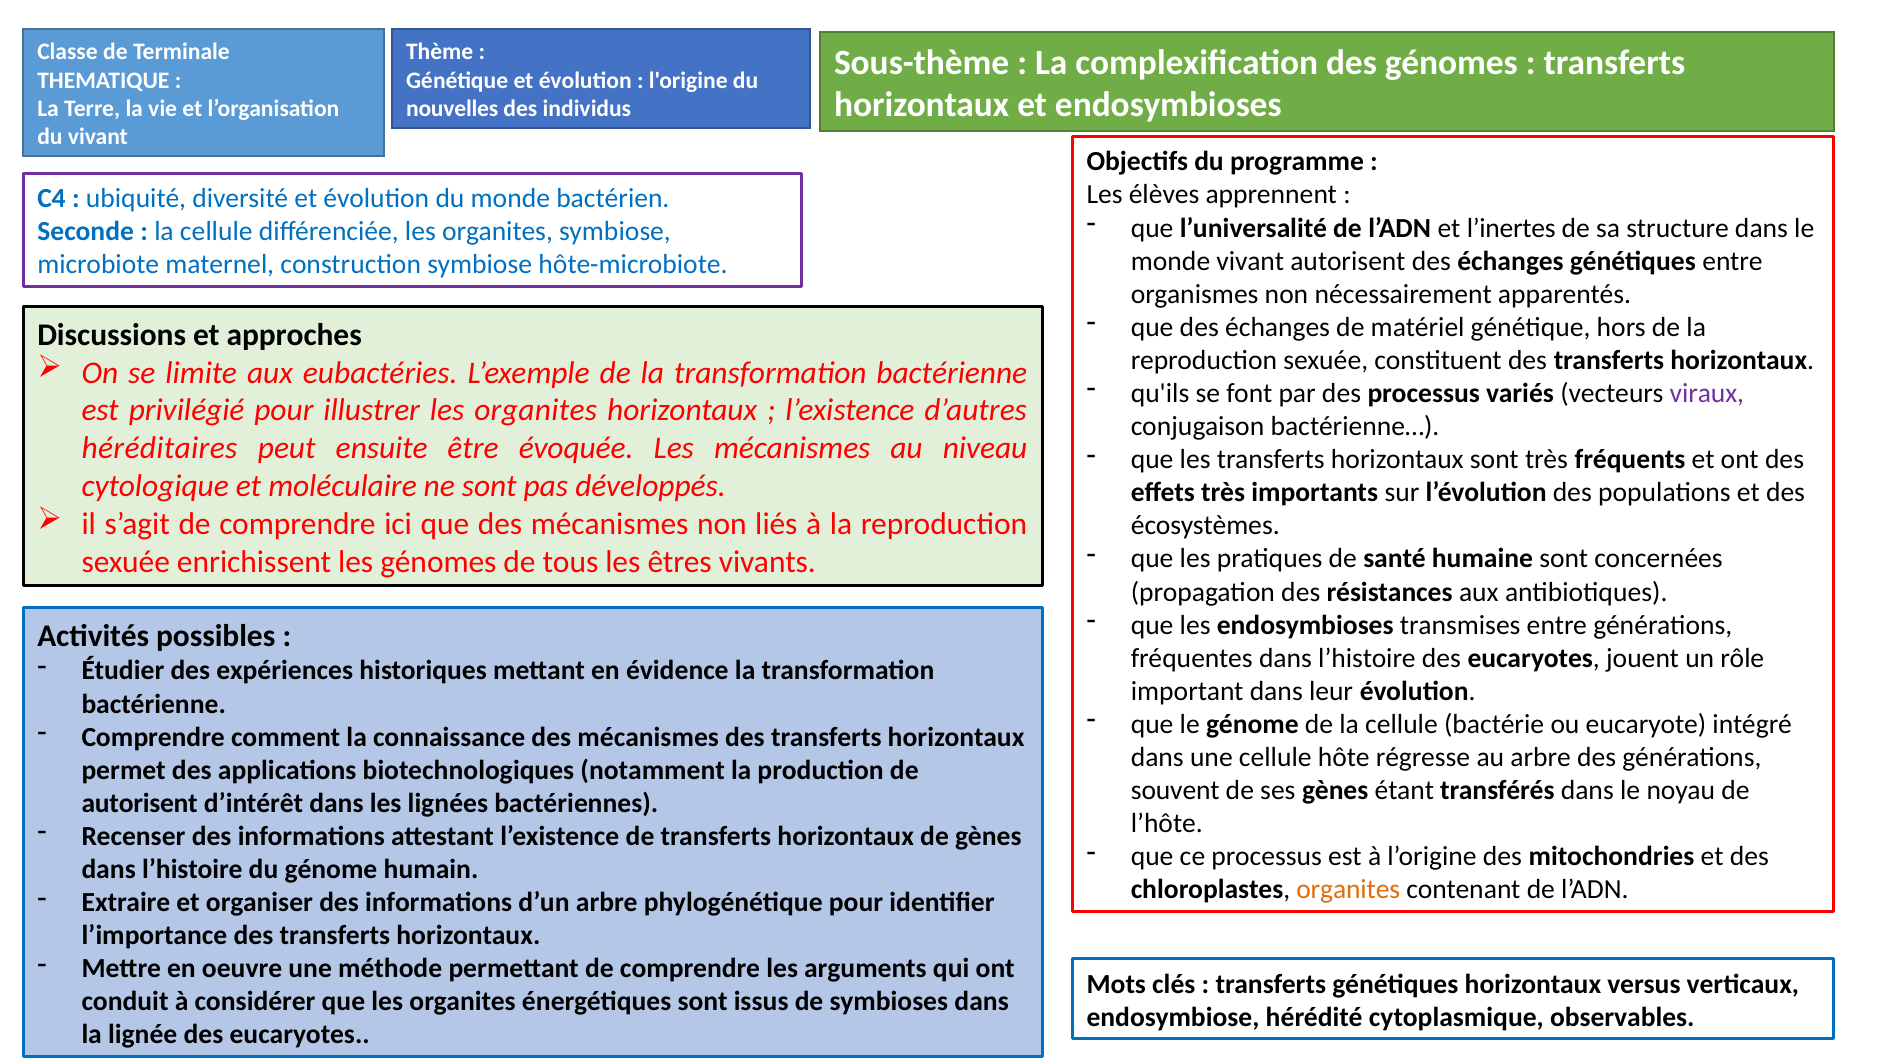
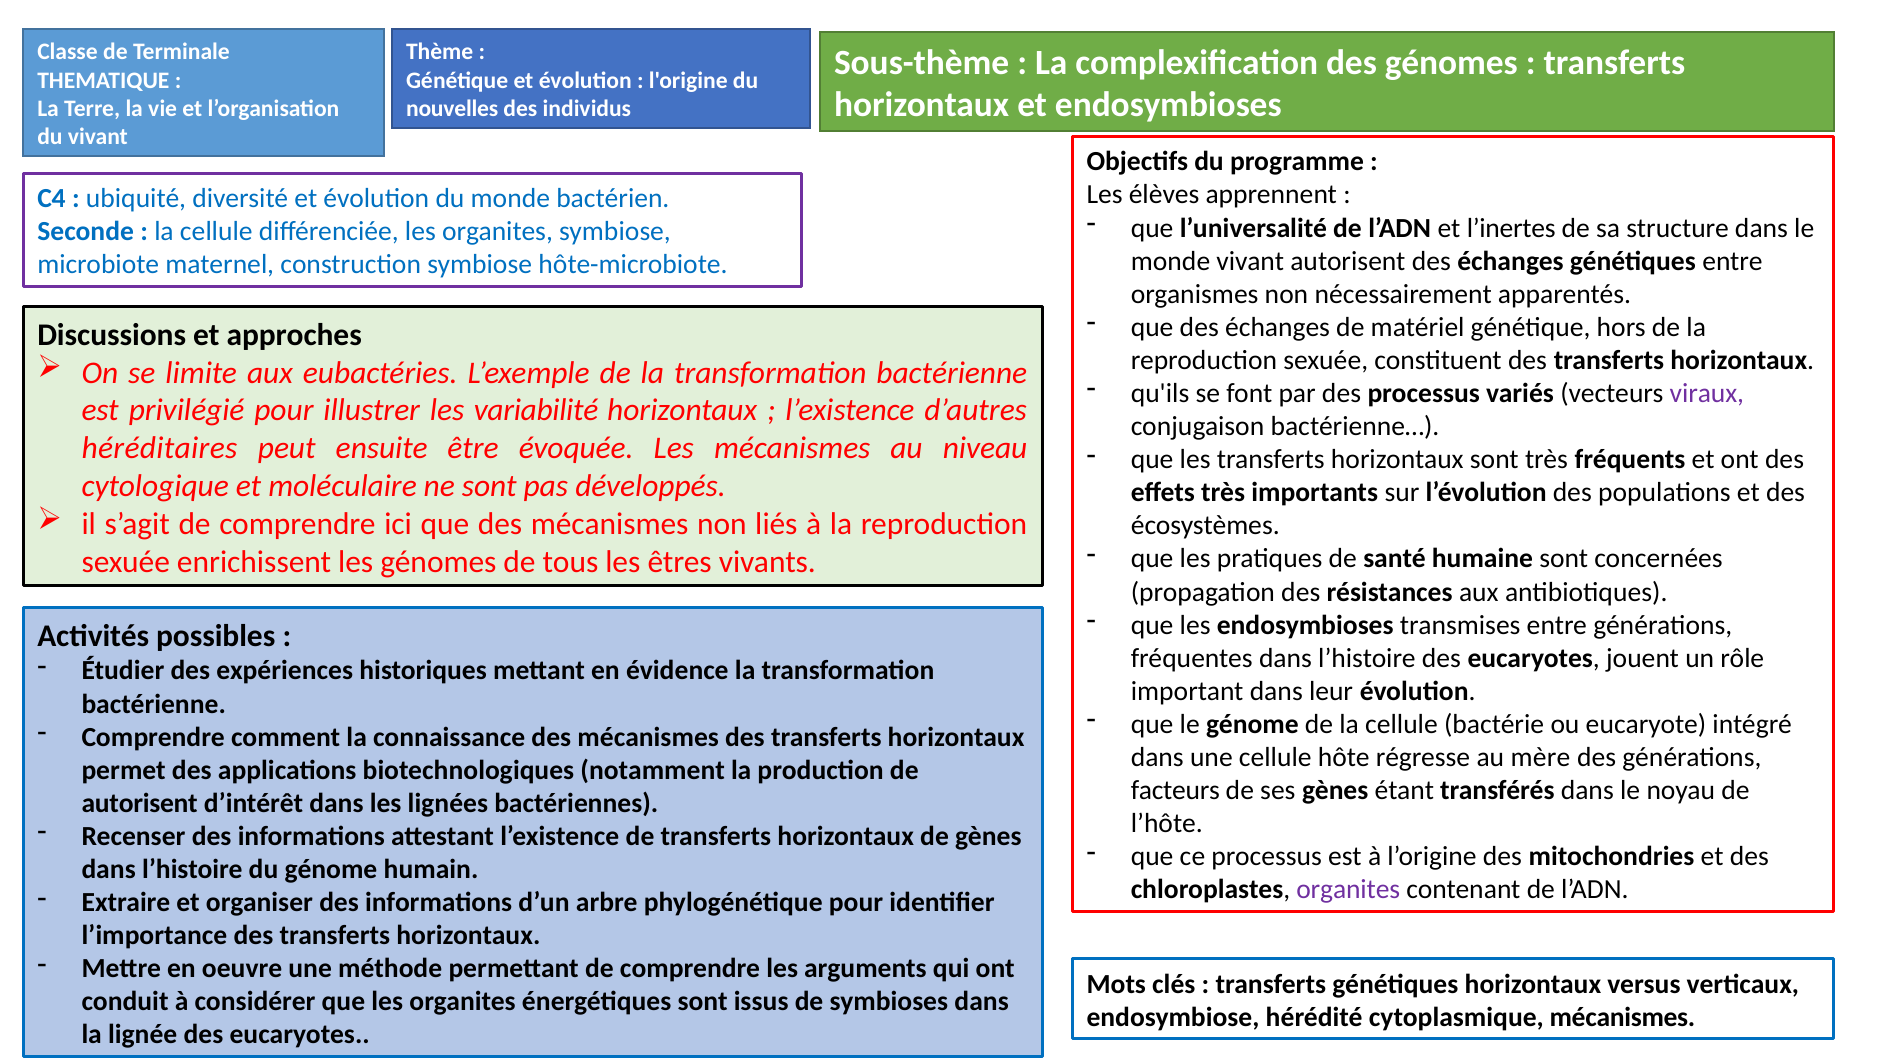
illustrer les organites: organites -> variabilité (536, 411)
au arbre: arbre -> mère (1541, 757)
souvent: souvent -> facteurs (1175, 791)
organites colour: orange -> purple (1348, 890)
cytoplasmique observables: observables -> mécanismes (1622, 1017)
